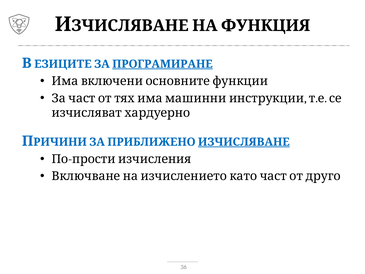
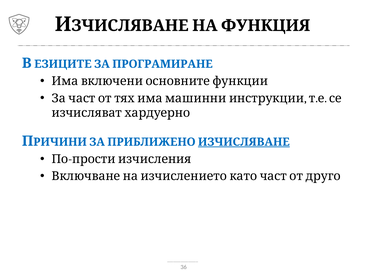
ПРОГРАМИРАНЕ underline: present -> none (162, 64)
